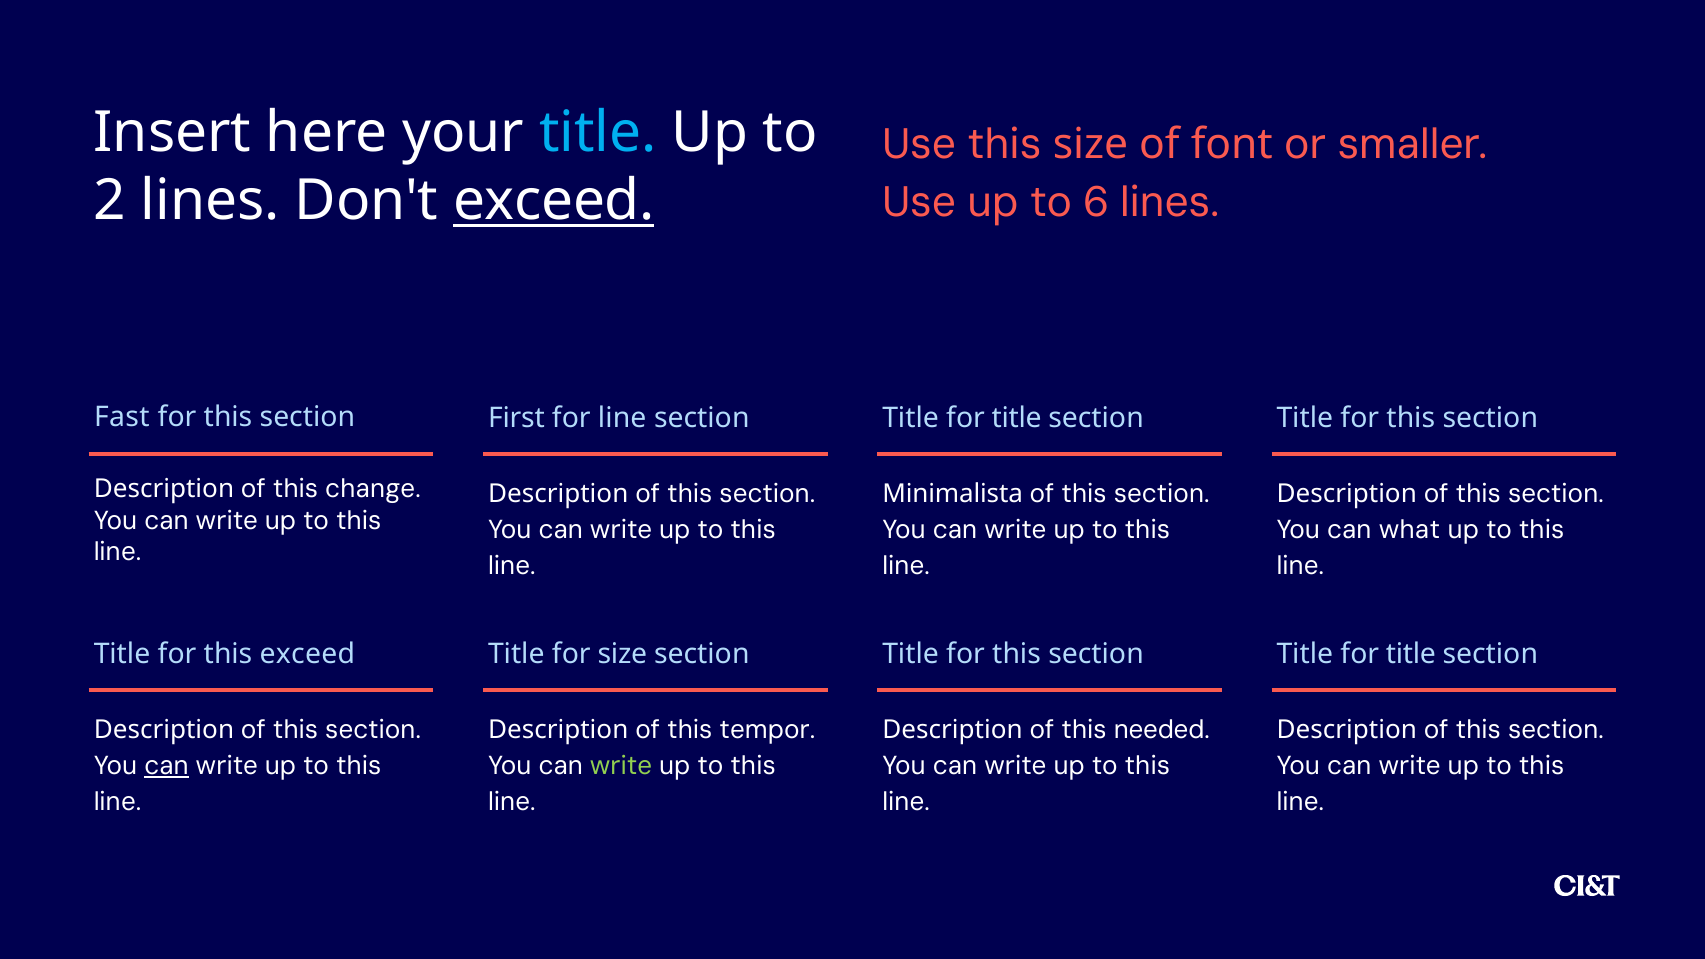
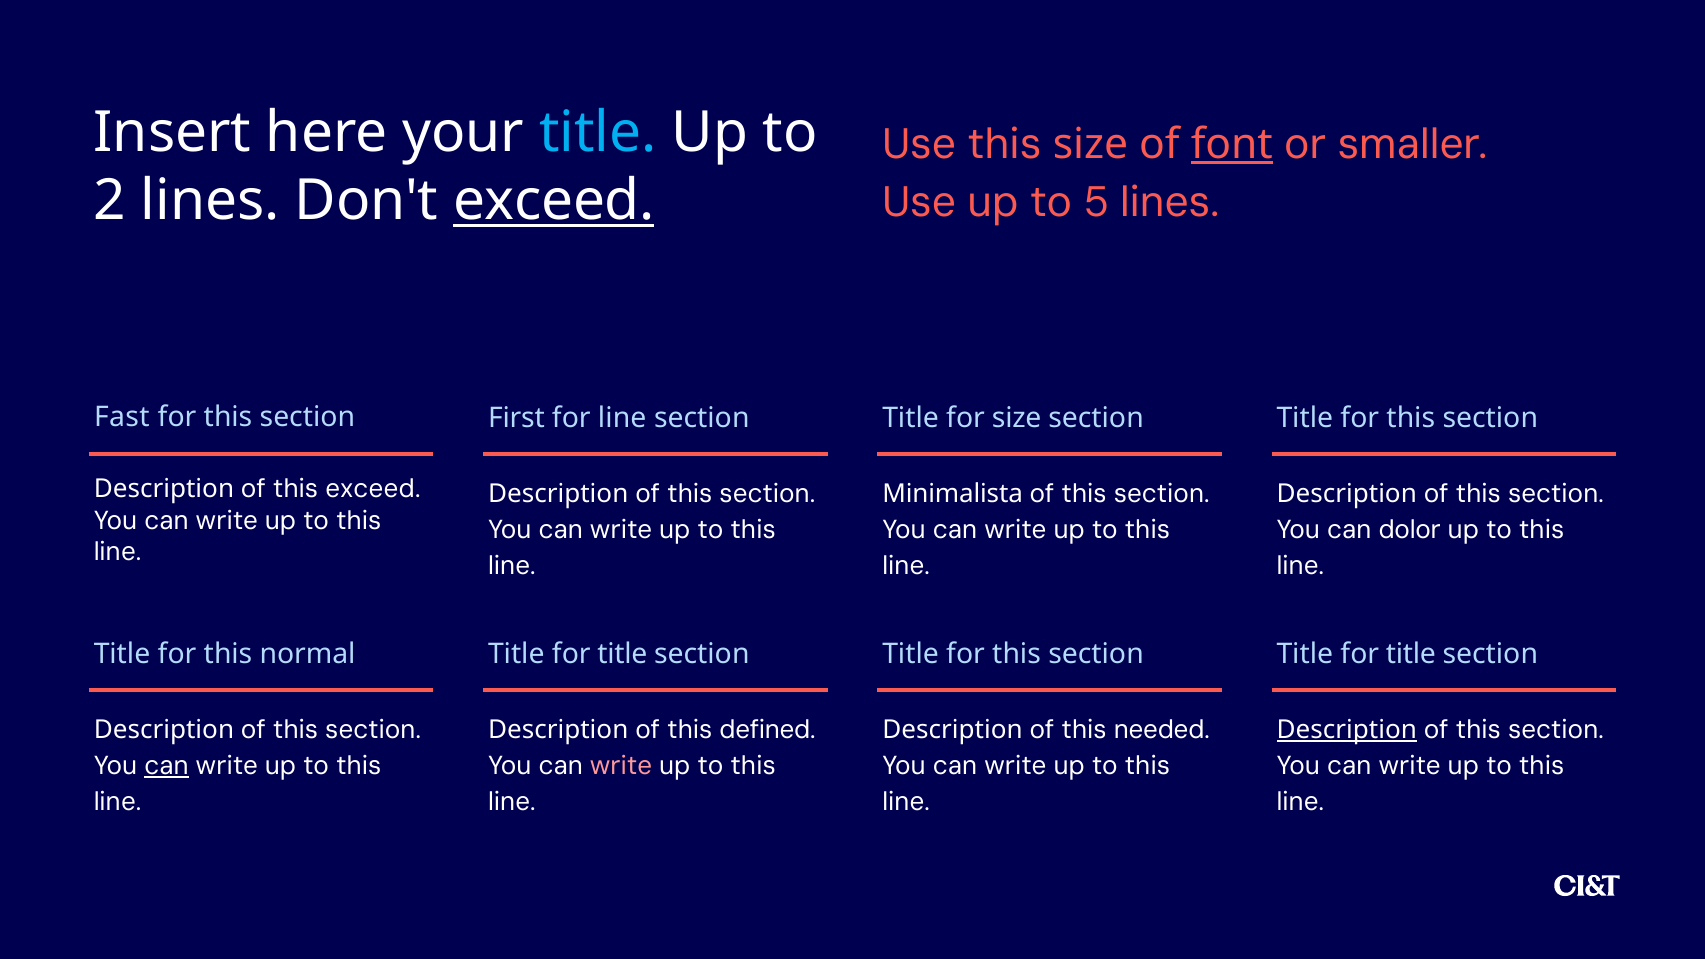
font underline: none -> present (1232, 144)
6: 6 -> 5 (1096, 203)
title: title -> size (1017, 418)
this change: change -> exceed (373, 489)
what: what -> dolor (1410, 530)
this exceed: exceed -> normal (308, 654)
size: size -> title (622, 654)
tempor: tempor -> defined (767, 730)
Description underline: none -> present (1347, 730)
write colour: light green -> pink (621, 766)
